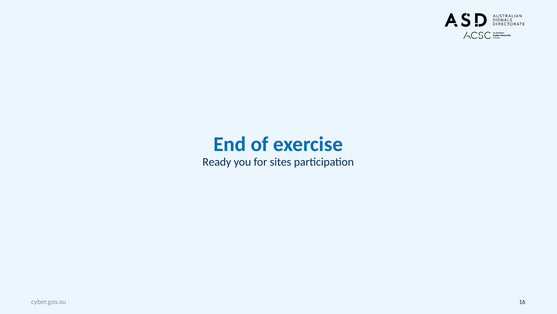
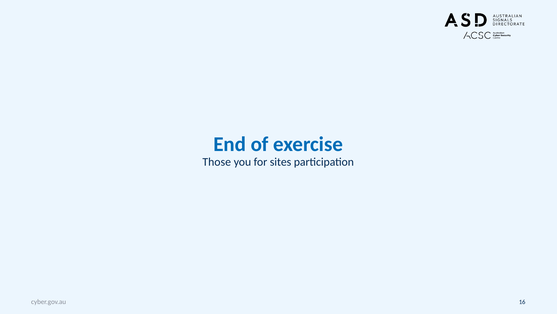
Ready: Ready -> Those (217, 162)
